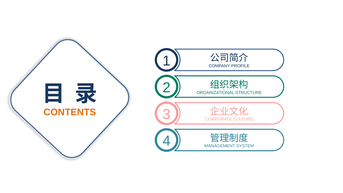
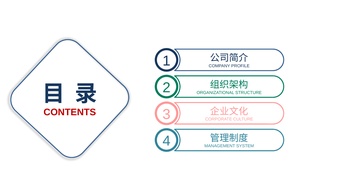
CONTENTS colour: orange -> red (70, 112)
